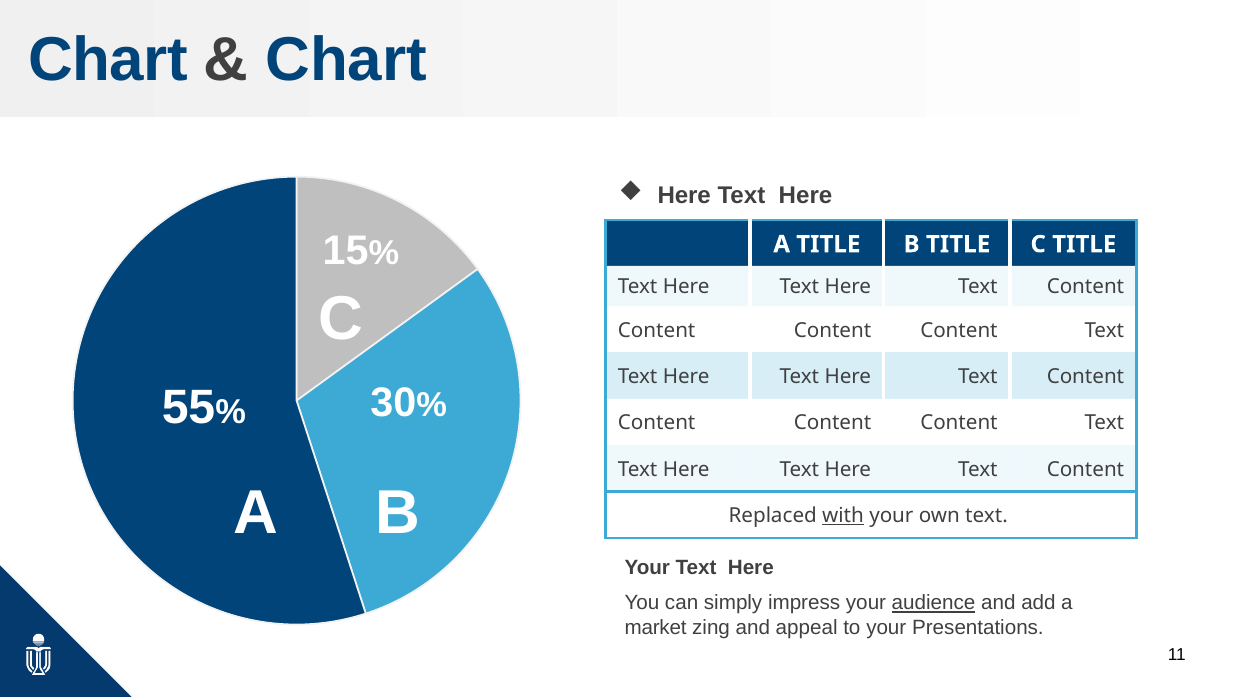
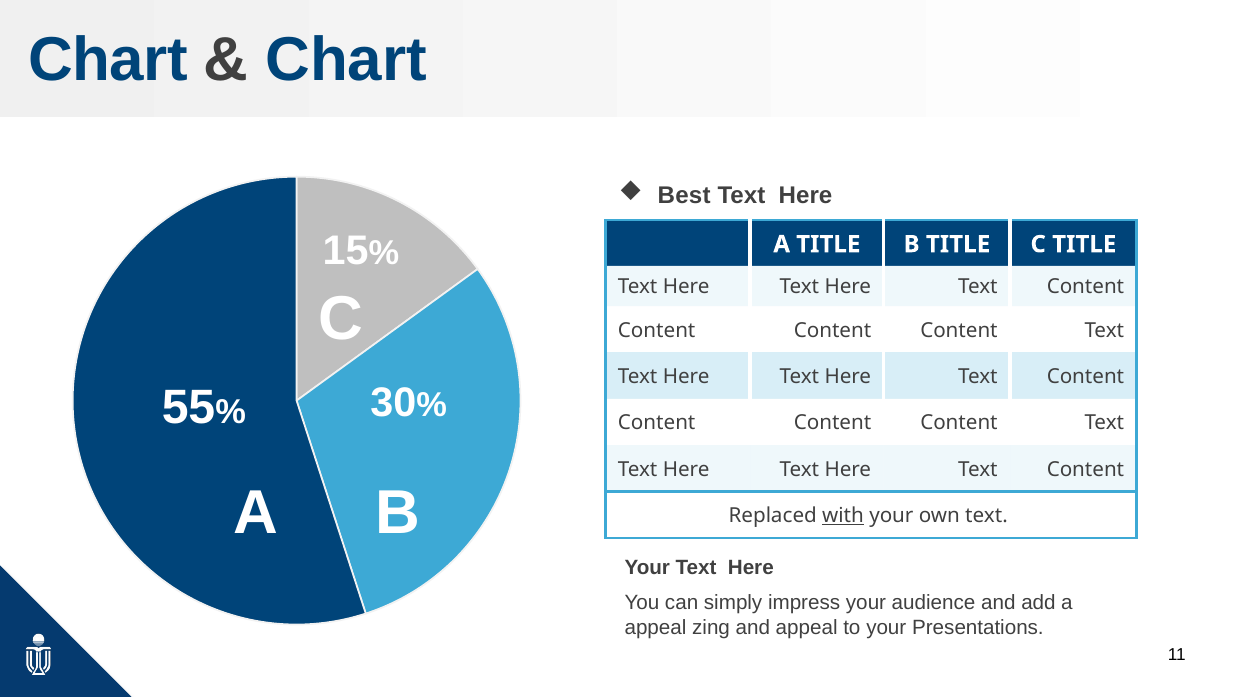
Here: Here -> Best (684, 195)
audience underline: present -> none (934, 603)
market: market -> appeal (655, 628)
